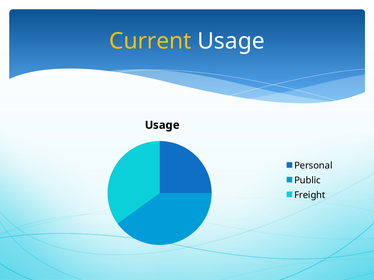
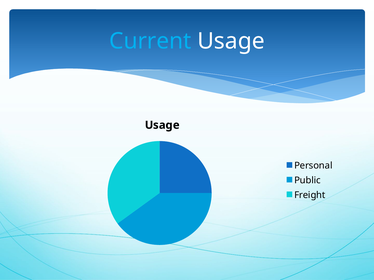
Current colour: yellow -> light blue (150, 41)
